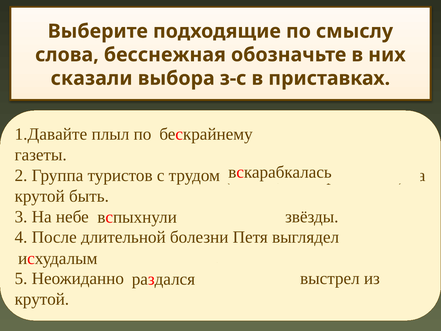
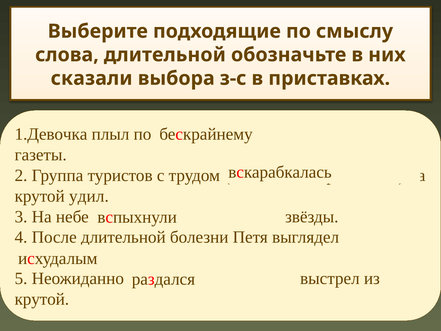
слова бесснежная: бесснежная -> длительной (165, 55)
1.Давайте: 1.Давайте -> 1.Девочка (51, 134)
быть: быть -> удил (89, 196)
